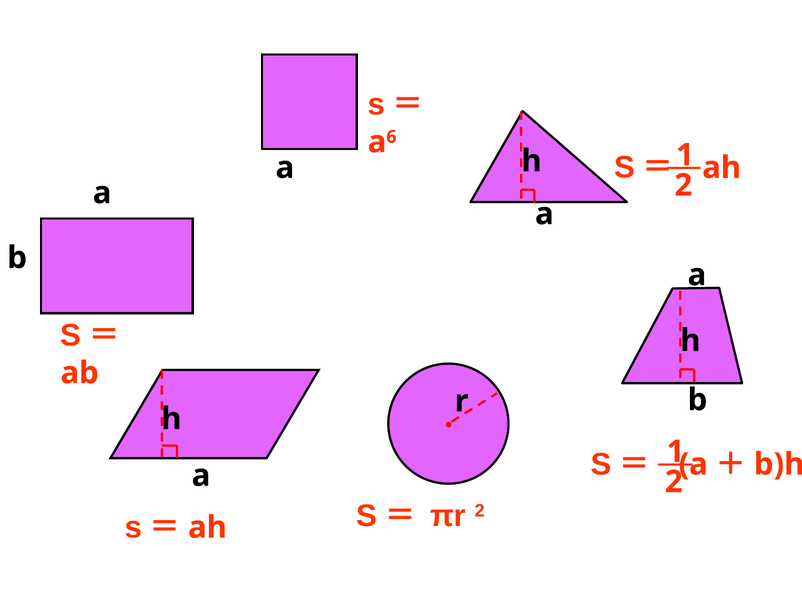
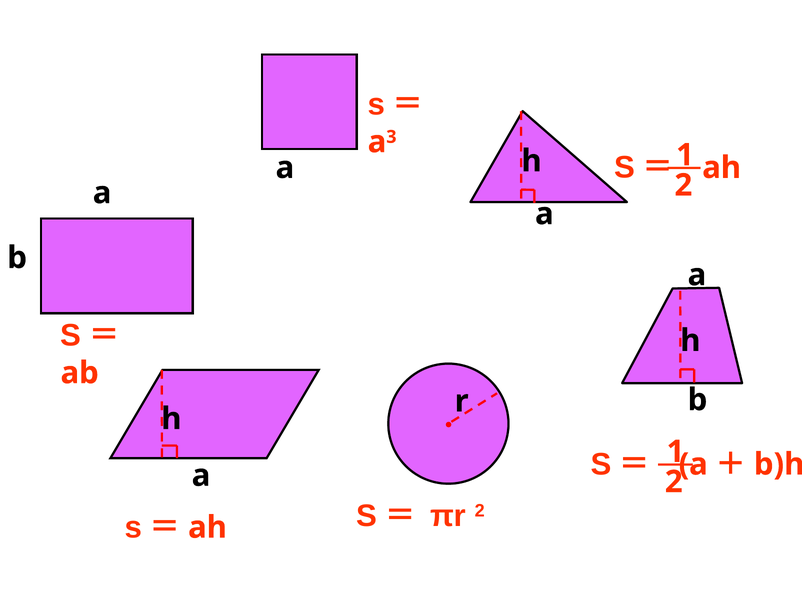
6: 6 -> 3 (391, 137)
